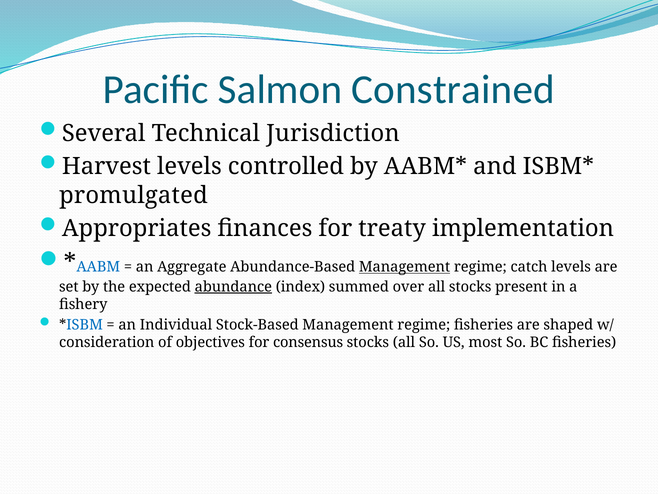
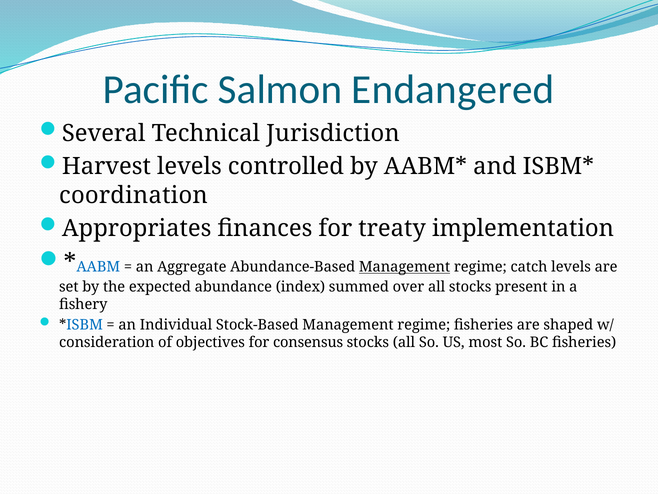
Constrained: Constrained -> Endangered (453, 89)
promulgated: promulgated -> coordination (133, 195)
abundance underline: present -> none (233, 286)
